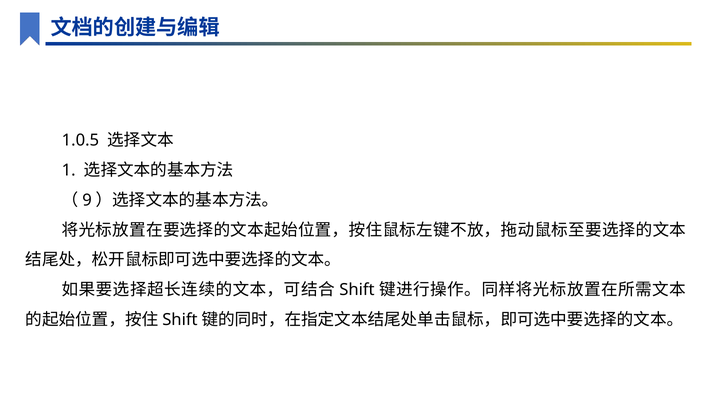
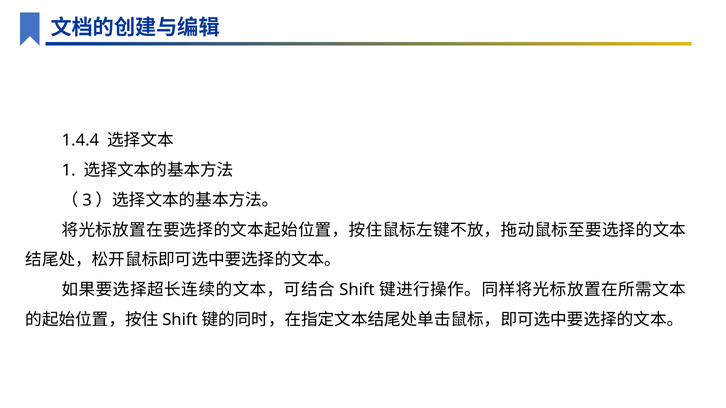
1.0.5: 1.0.5 -> 1.4.4 (80, 140)
9: 9 -> 3 (87, 200)
